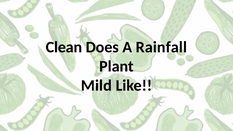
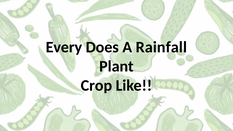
Clean: Clean -> Every (64, 47)
Mild: Mild -> Crop (96, 86)
